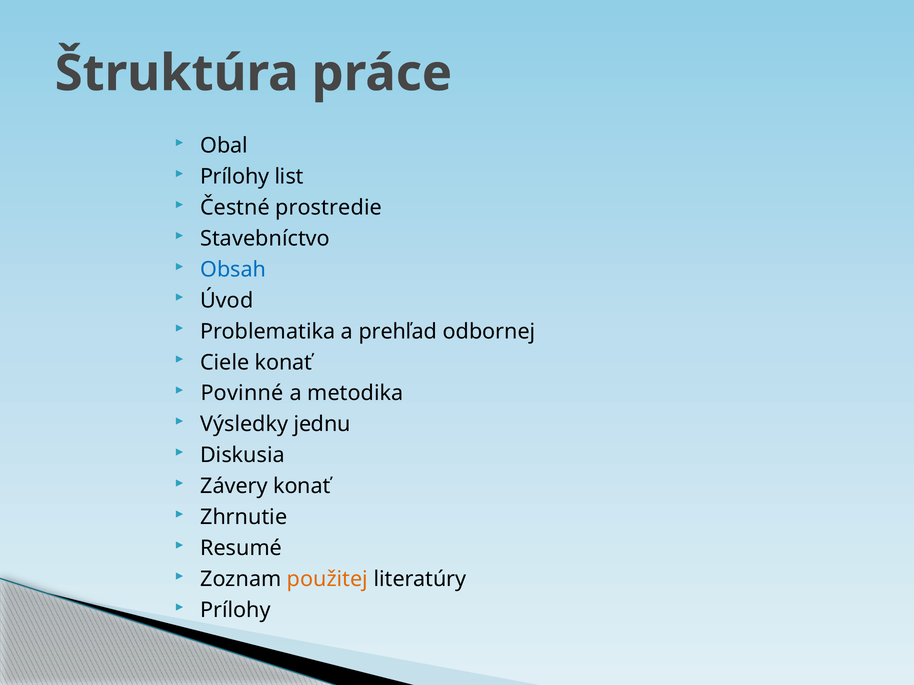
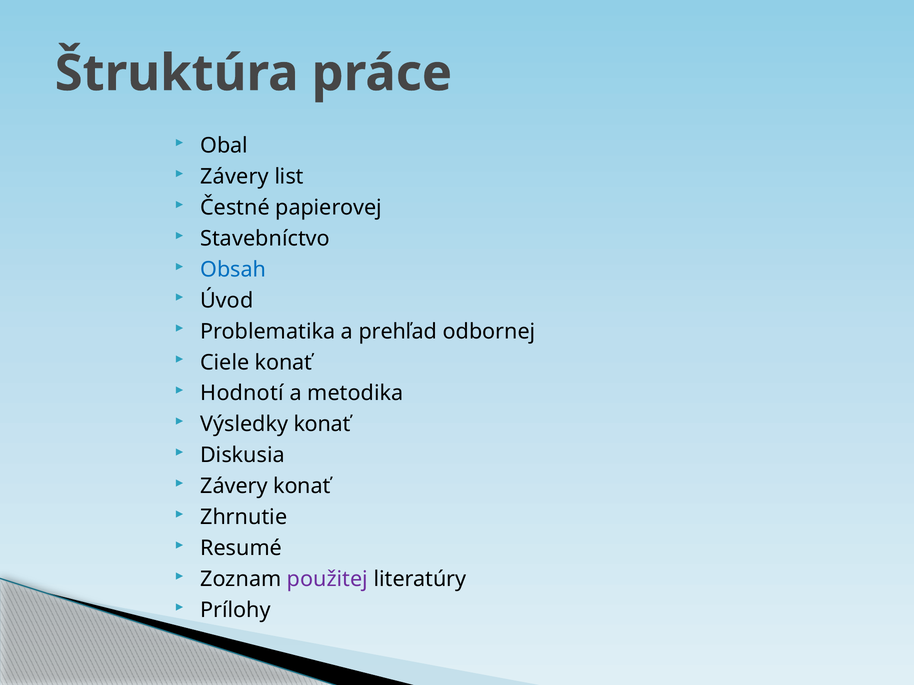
Prílohy: Prílohy -> Závery (234, 177)
prostredie: prostredie -> papierovej (329, 208)
Povinné: Povinné -> Hodnotí (242, 394)
Výsledky jednu: jednu -> konať (322, 425)
použitej colour: orange -> purple (327, 580)
